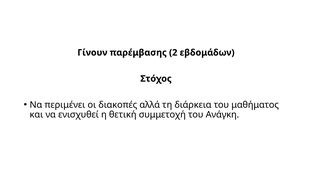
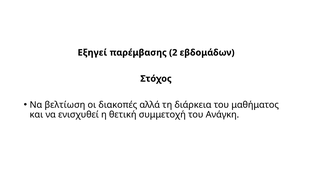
Γίνουν: Γίνουν -> Εξηγεί (92, 53)
περιμένει: περιμένει -> βελτίωση (65, 105)
